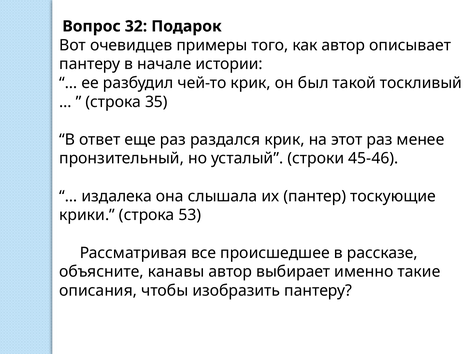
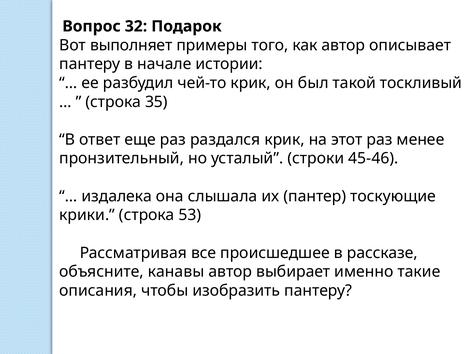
очевидцев: очевидцев -> выполняет (131, 45)
